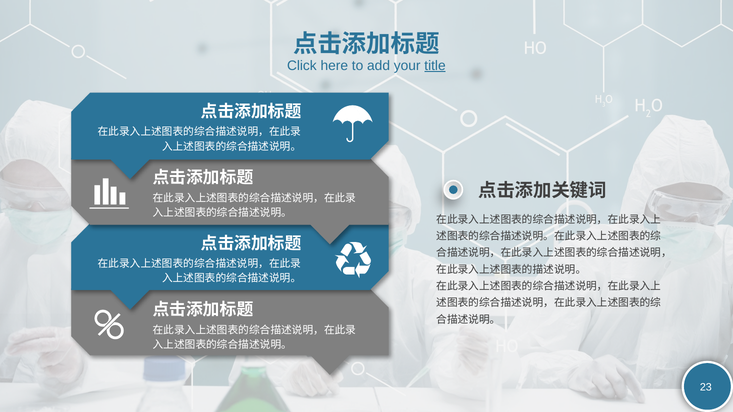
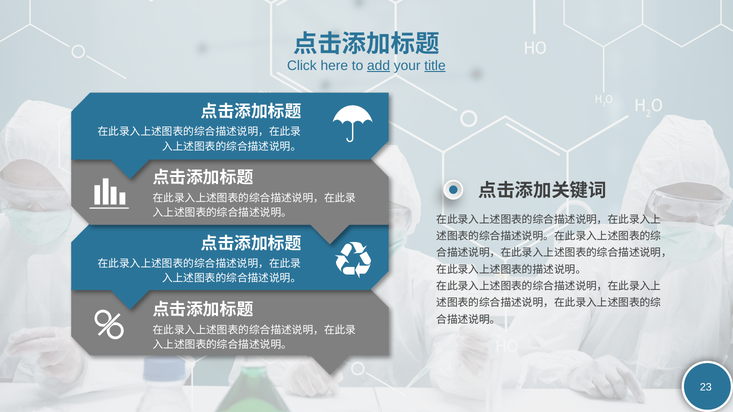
add underline: none -> present (379, 66)
